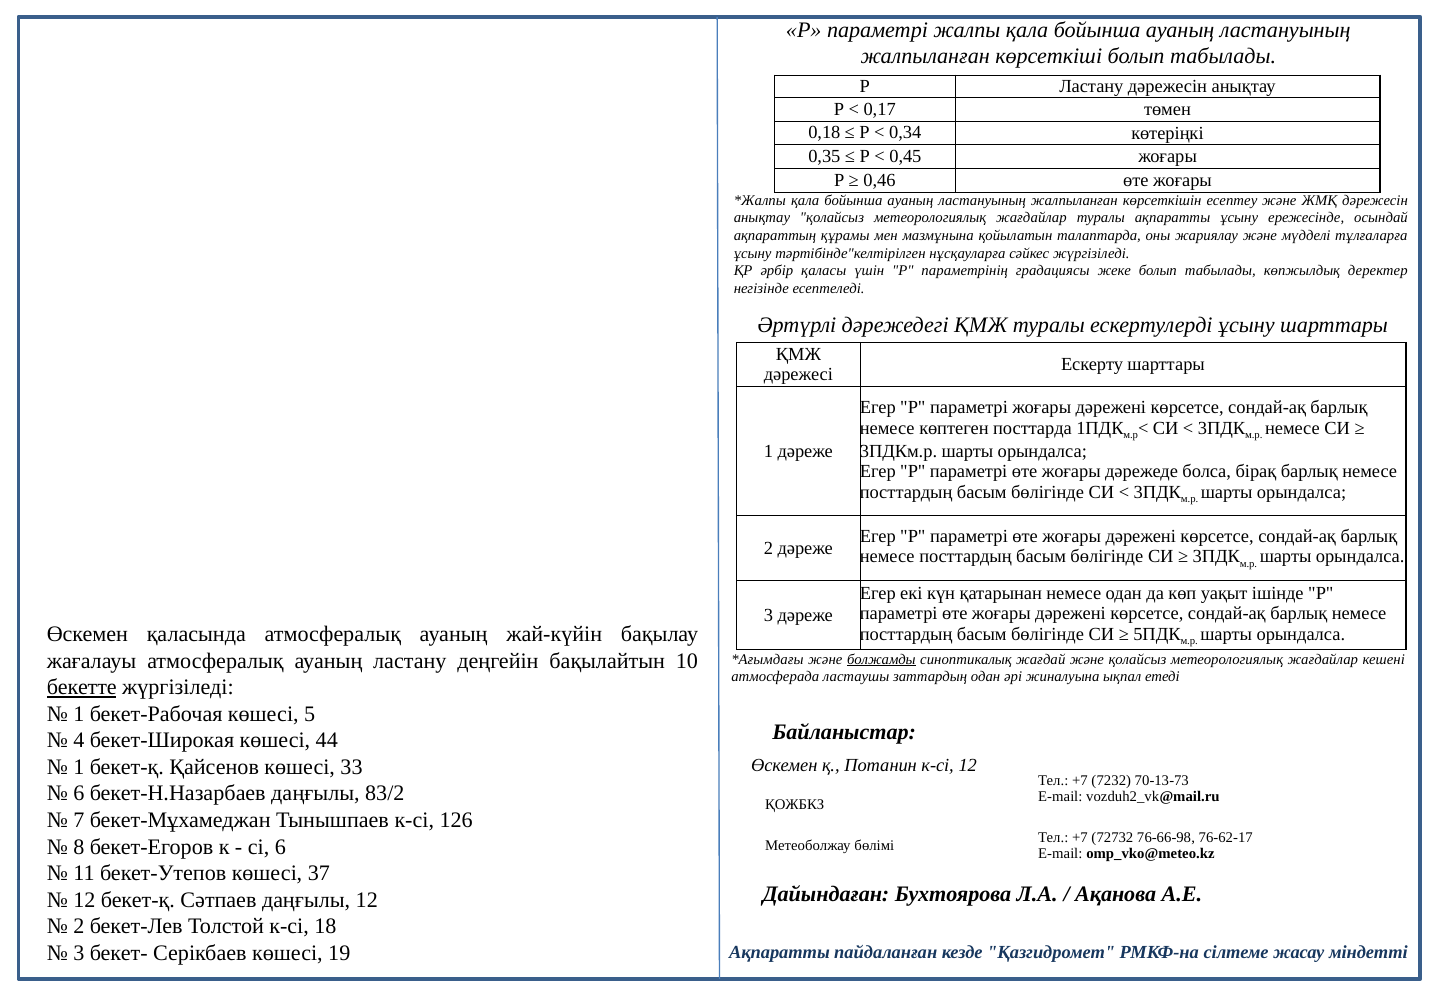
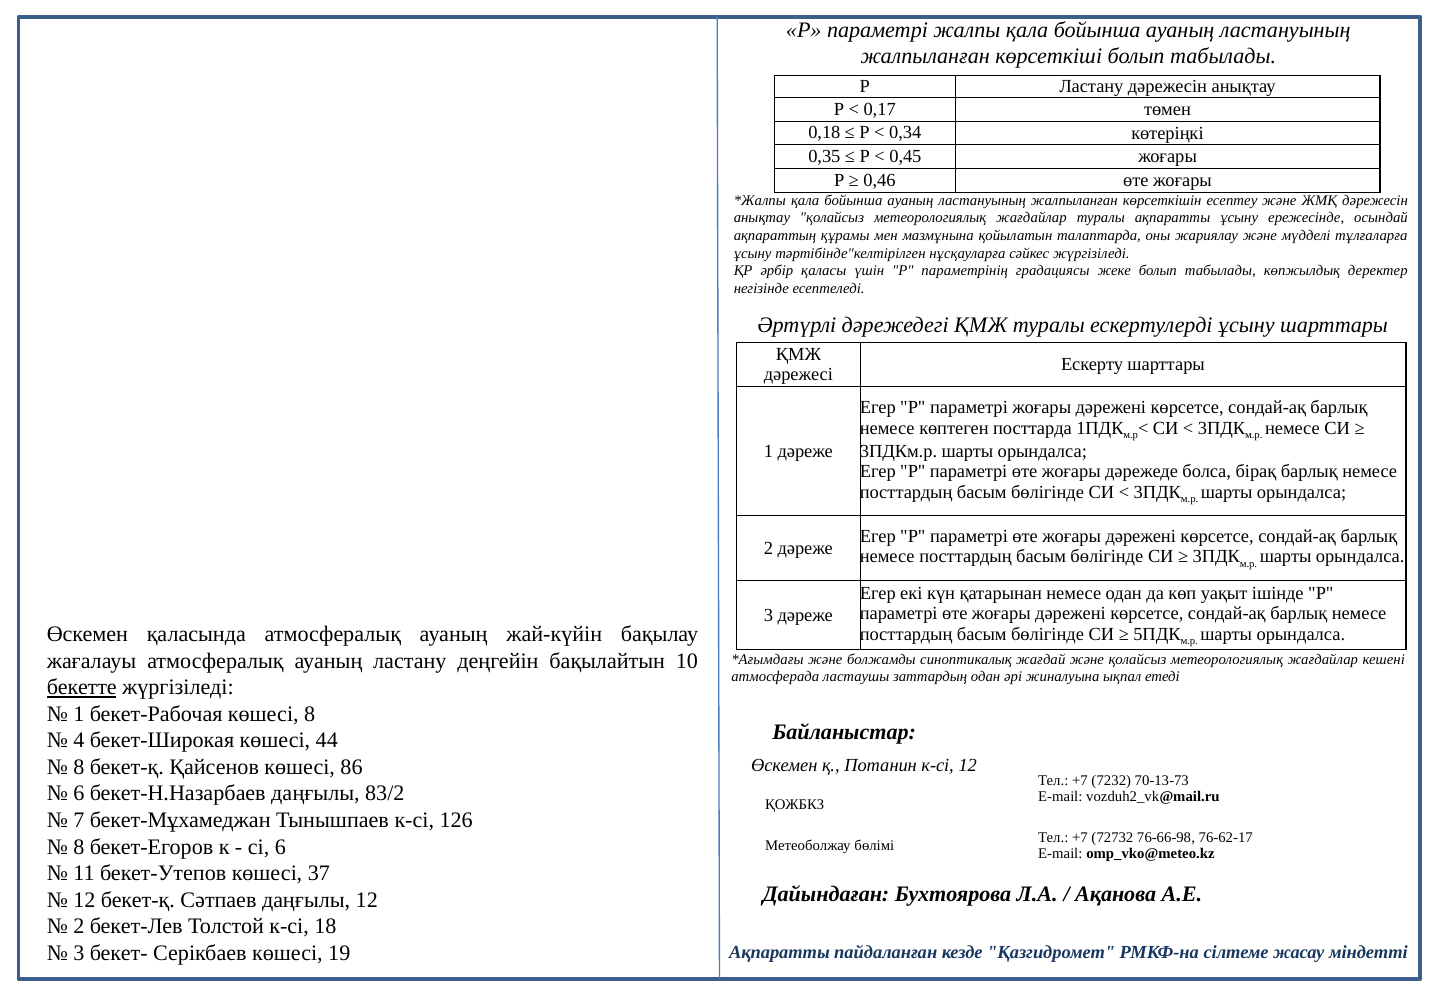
болжамды underline: present -> none (881, 659)
көшесі 5: 5 -> 8 (310, 714)
1: 1 -> 8 (79, 767)
33: 33 -> 86 (352, 767)
